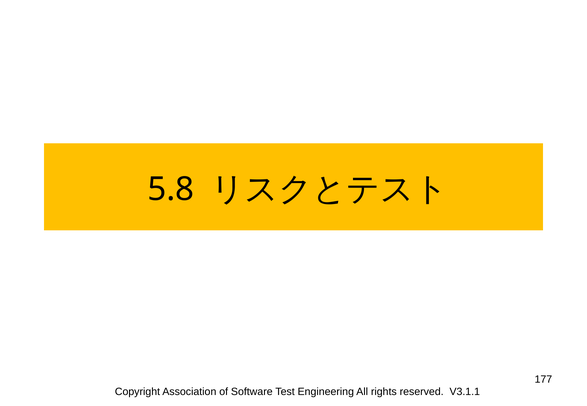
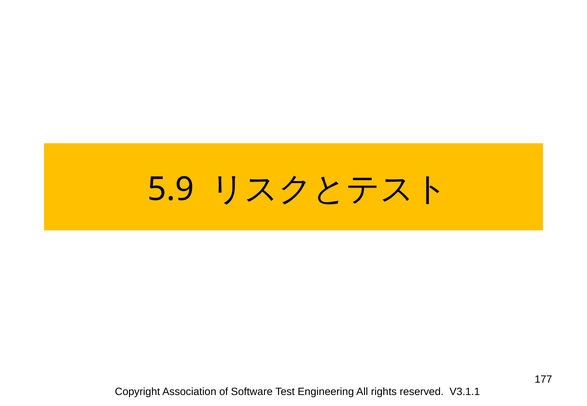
5.8: 5.8 -> 5.9 (171, 189)
